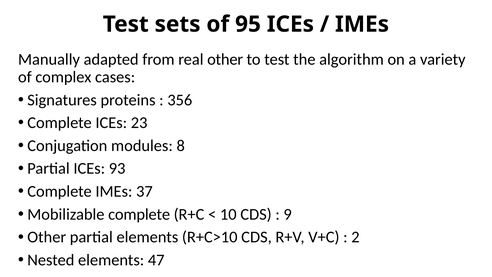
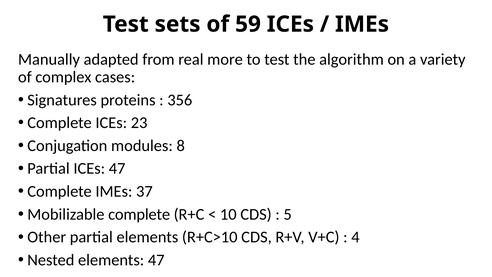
95: 95 -> 59 (248, 24)
real other: other -> more (225, 59)
ICEs 93: 93 -> 47 (117, 168)
9: 9 -> 5 (288, 214)
2: 2 -> 4 (355, 237)
